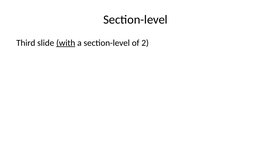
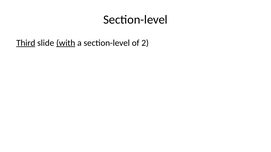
Third underline: none -> present (26, 43)
